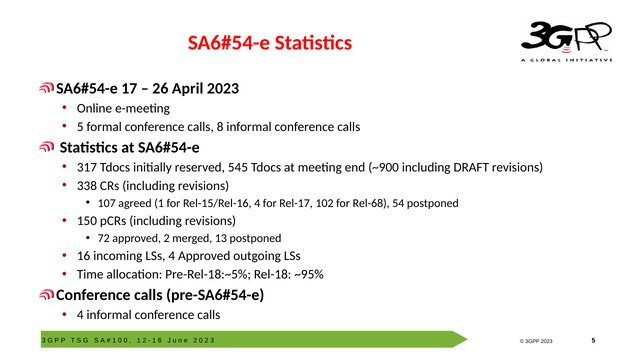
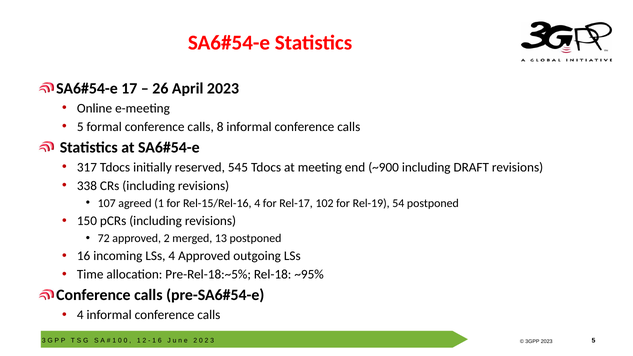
Rel-68: Rel-68 -> Rel-19 (371, 203)
